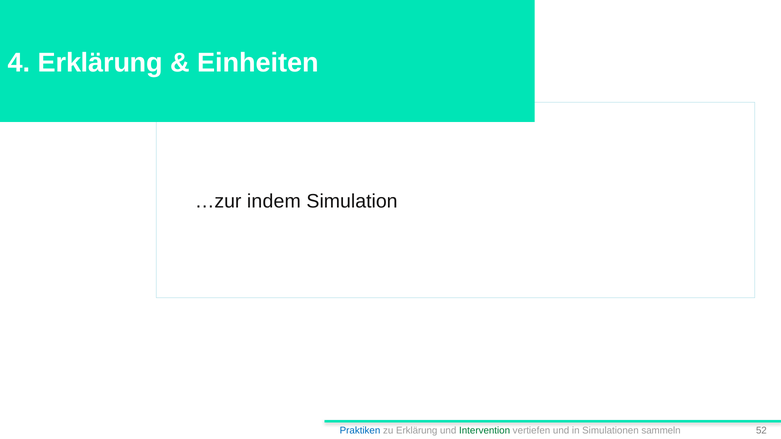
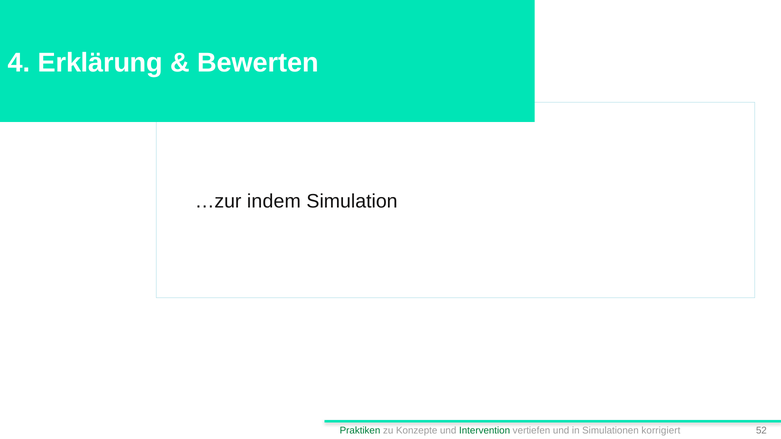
Einheiten: Einheiten -> Bewerten (258, 63)
Praktiken colour: blue -> green (360, 431)
zu Erklärung: Erklärung -> Konzepte (417, 431)
sammeln: sammeln -> korrigiert (661, 431)
